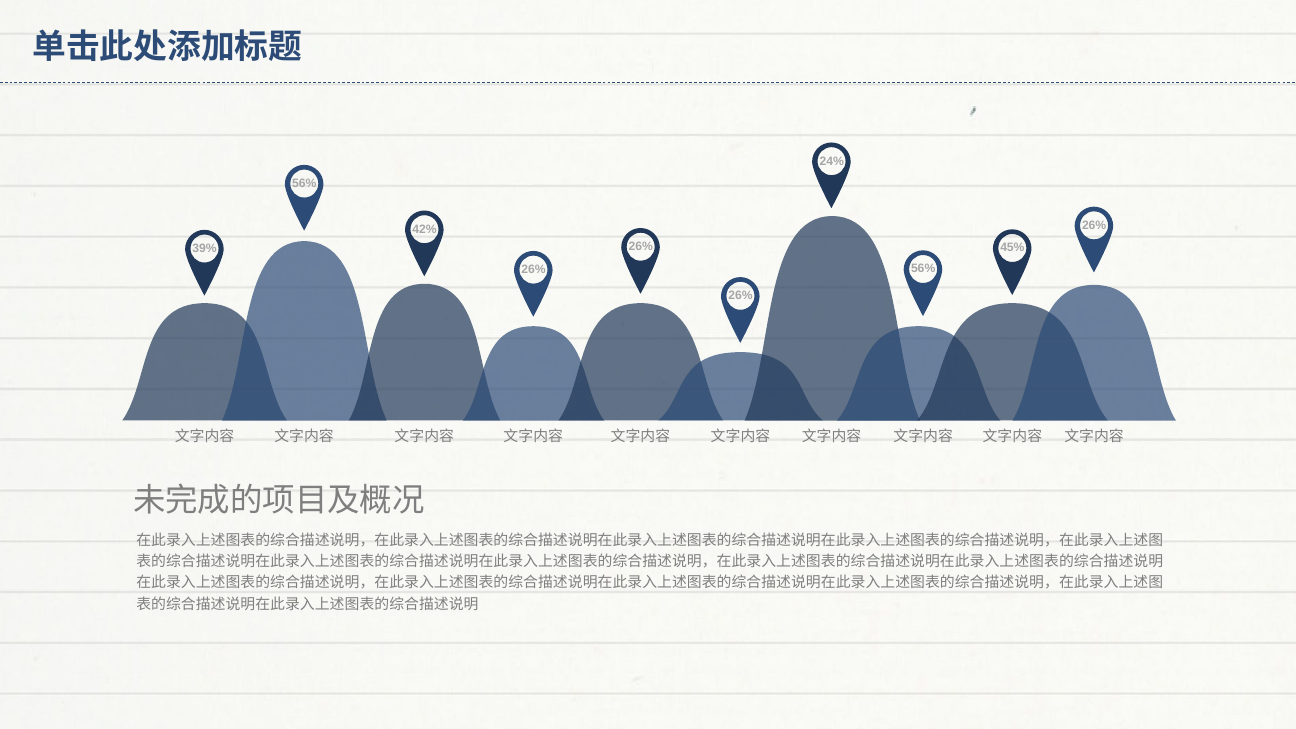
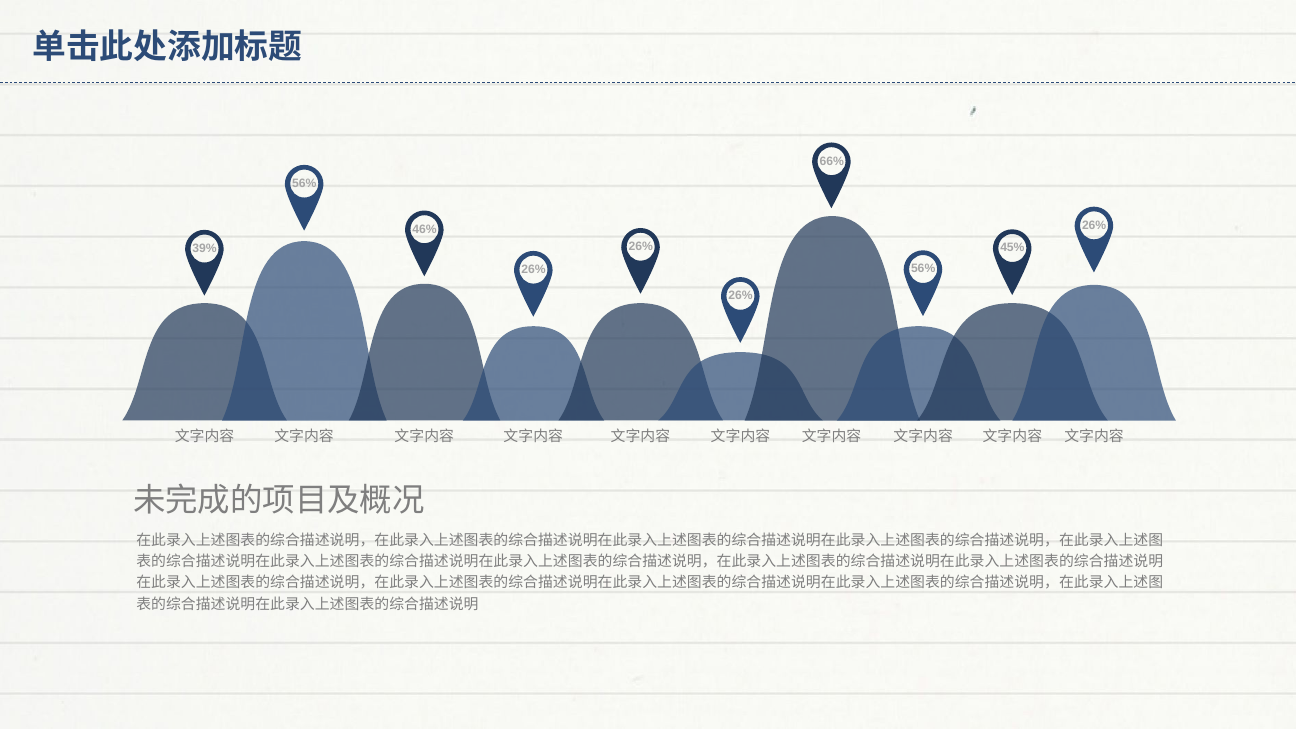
24%: 24% -> 66% (832, 161)
42%: 42% -> 46% (425, 229)
